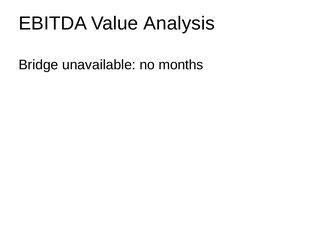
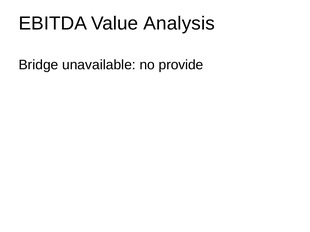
months: months -> provide (181, 65)
